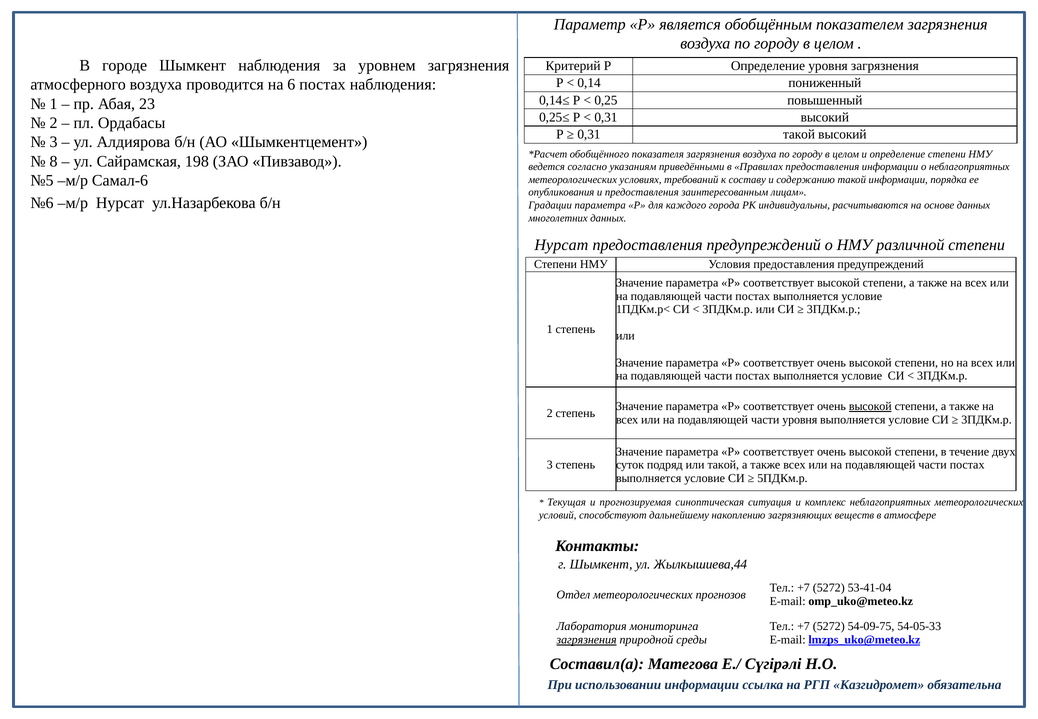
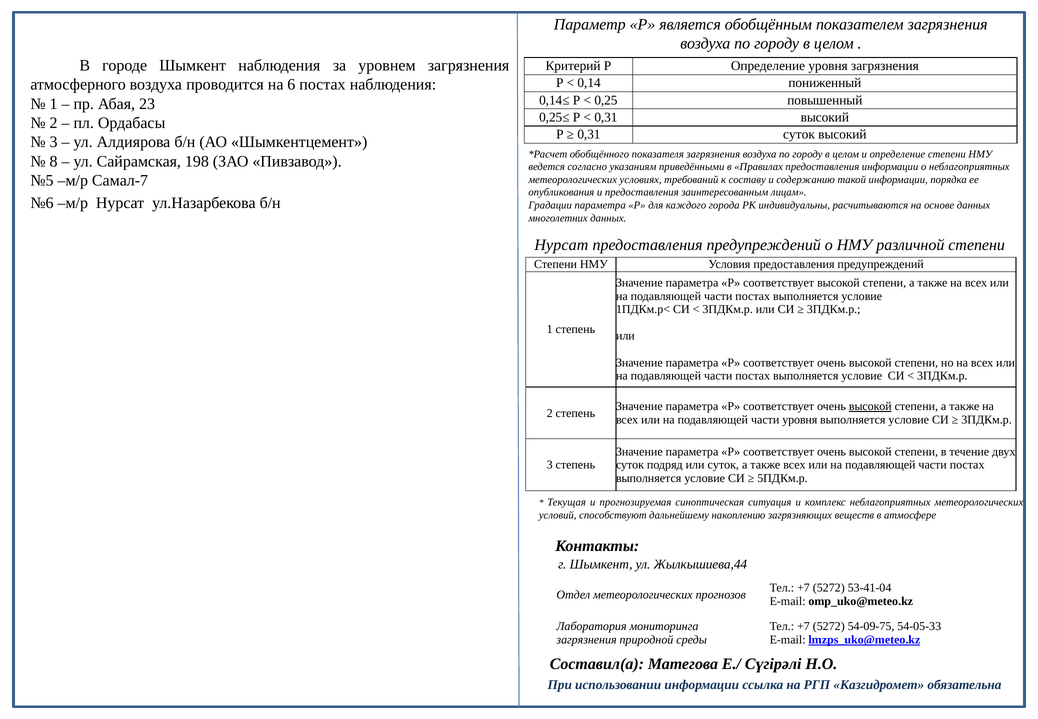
0,31 такой: такой -> суток (799, 134)
Самал-6: Самал-6 -> Самал-7 (120, 180)
или такой: такой -> суток (723, 465)
загрязнения underline: present -> none (587, 639)
